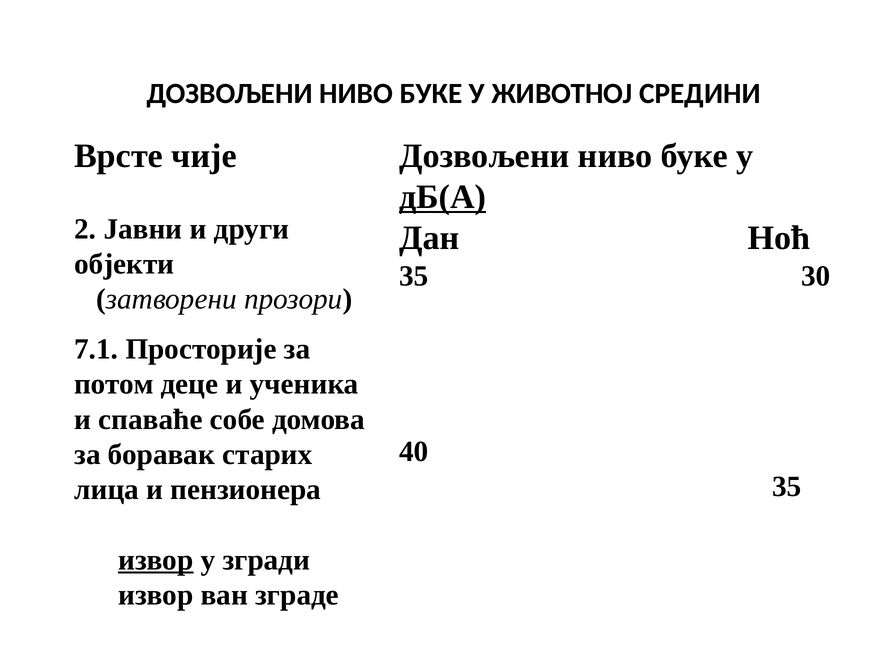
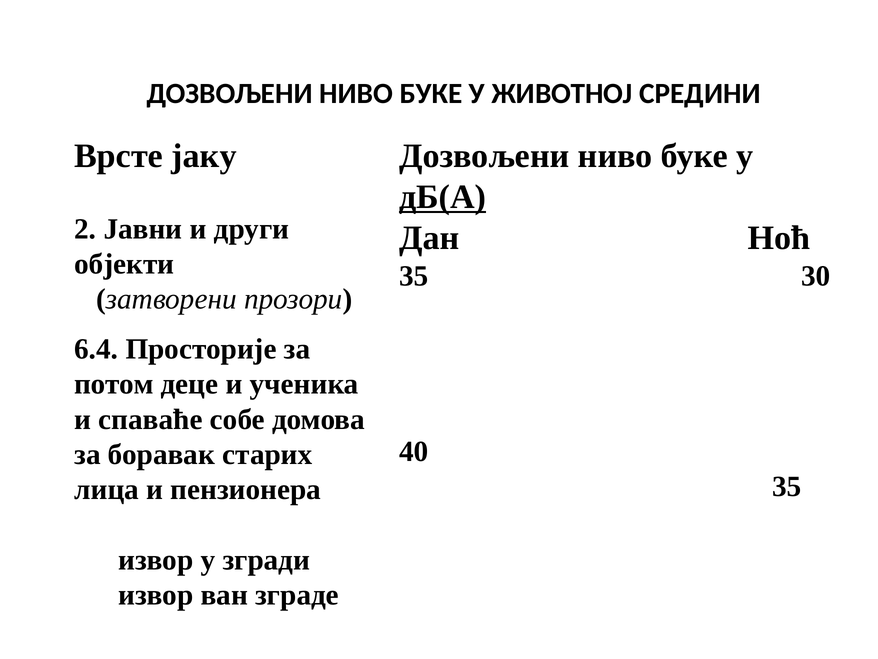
чије: чије -> јаку (204, 156)
7.1: 7.1 -> 6.4 (96, 349)
извор underline: present -> none (156, 560)
